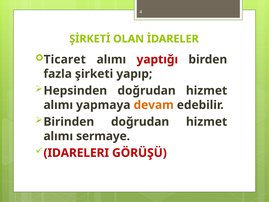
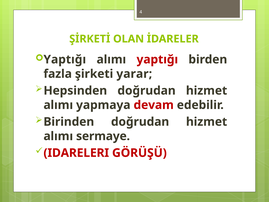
Ticaret: Ticaret -> Yaptığı (65, 59)
yapıp: yapıp -> yarar (134, 74)
devam colour: orange -> red (154, 105)
